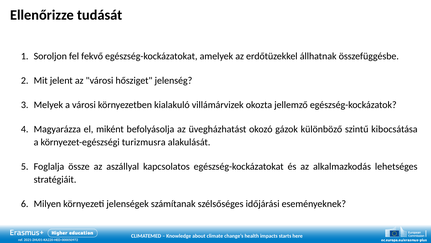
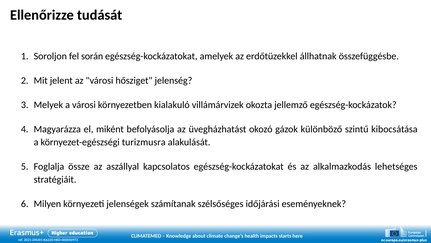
fekvő: fekvő -> során (92, 56)
